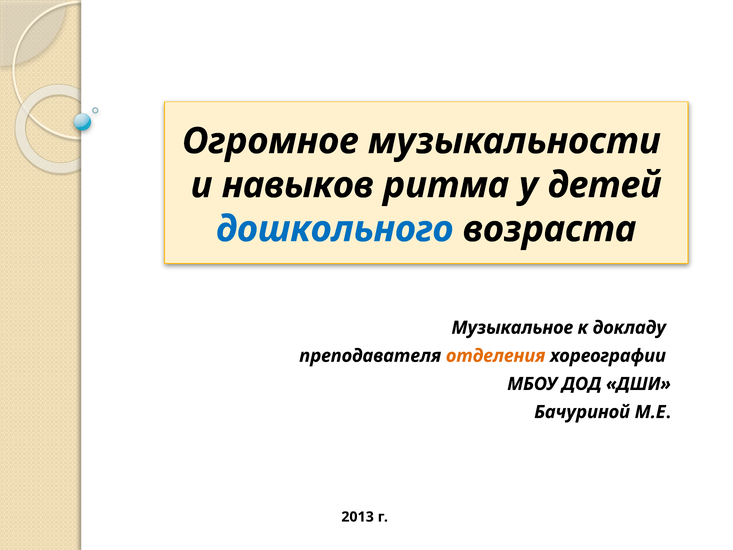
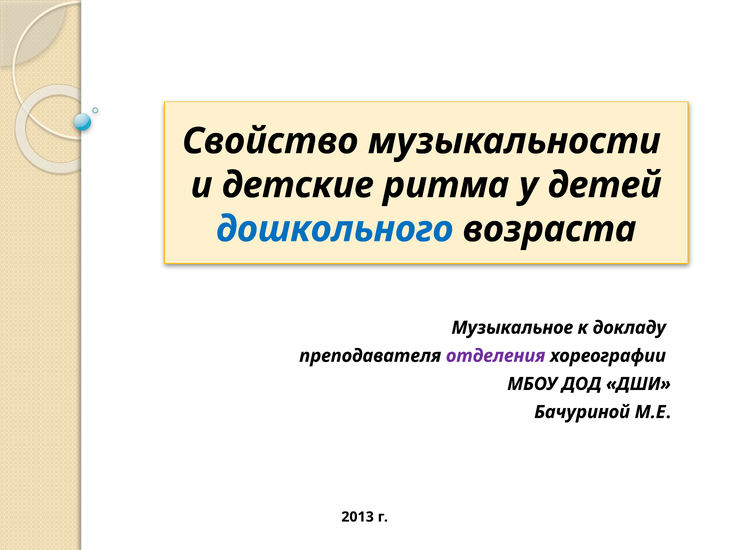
Огромное: Огромное -> Свойство (270, 141)
навыков: навыков -> детские (298, 185)
отделения colour: orange -> purple (496, 356)
